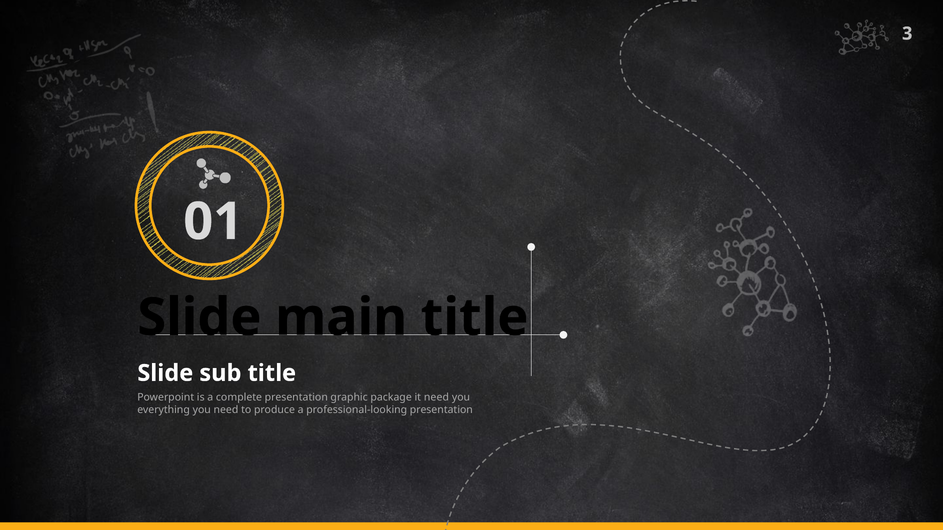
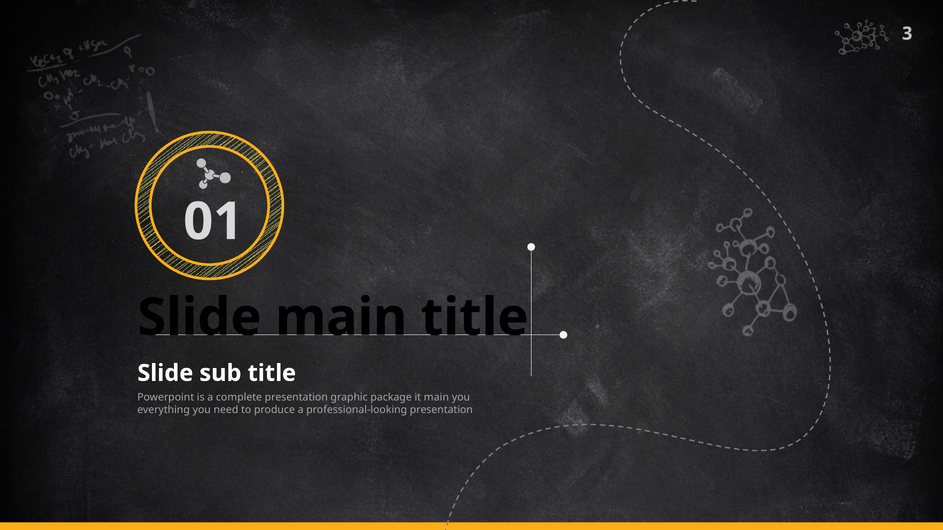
it need: need -> main (436, 398)
